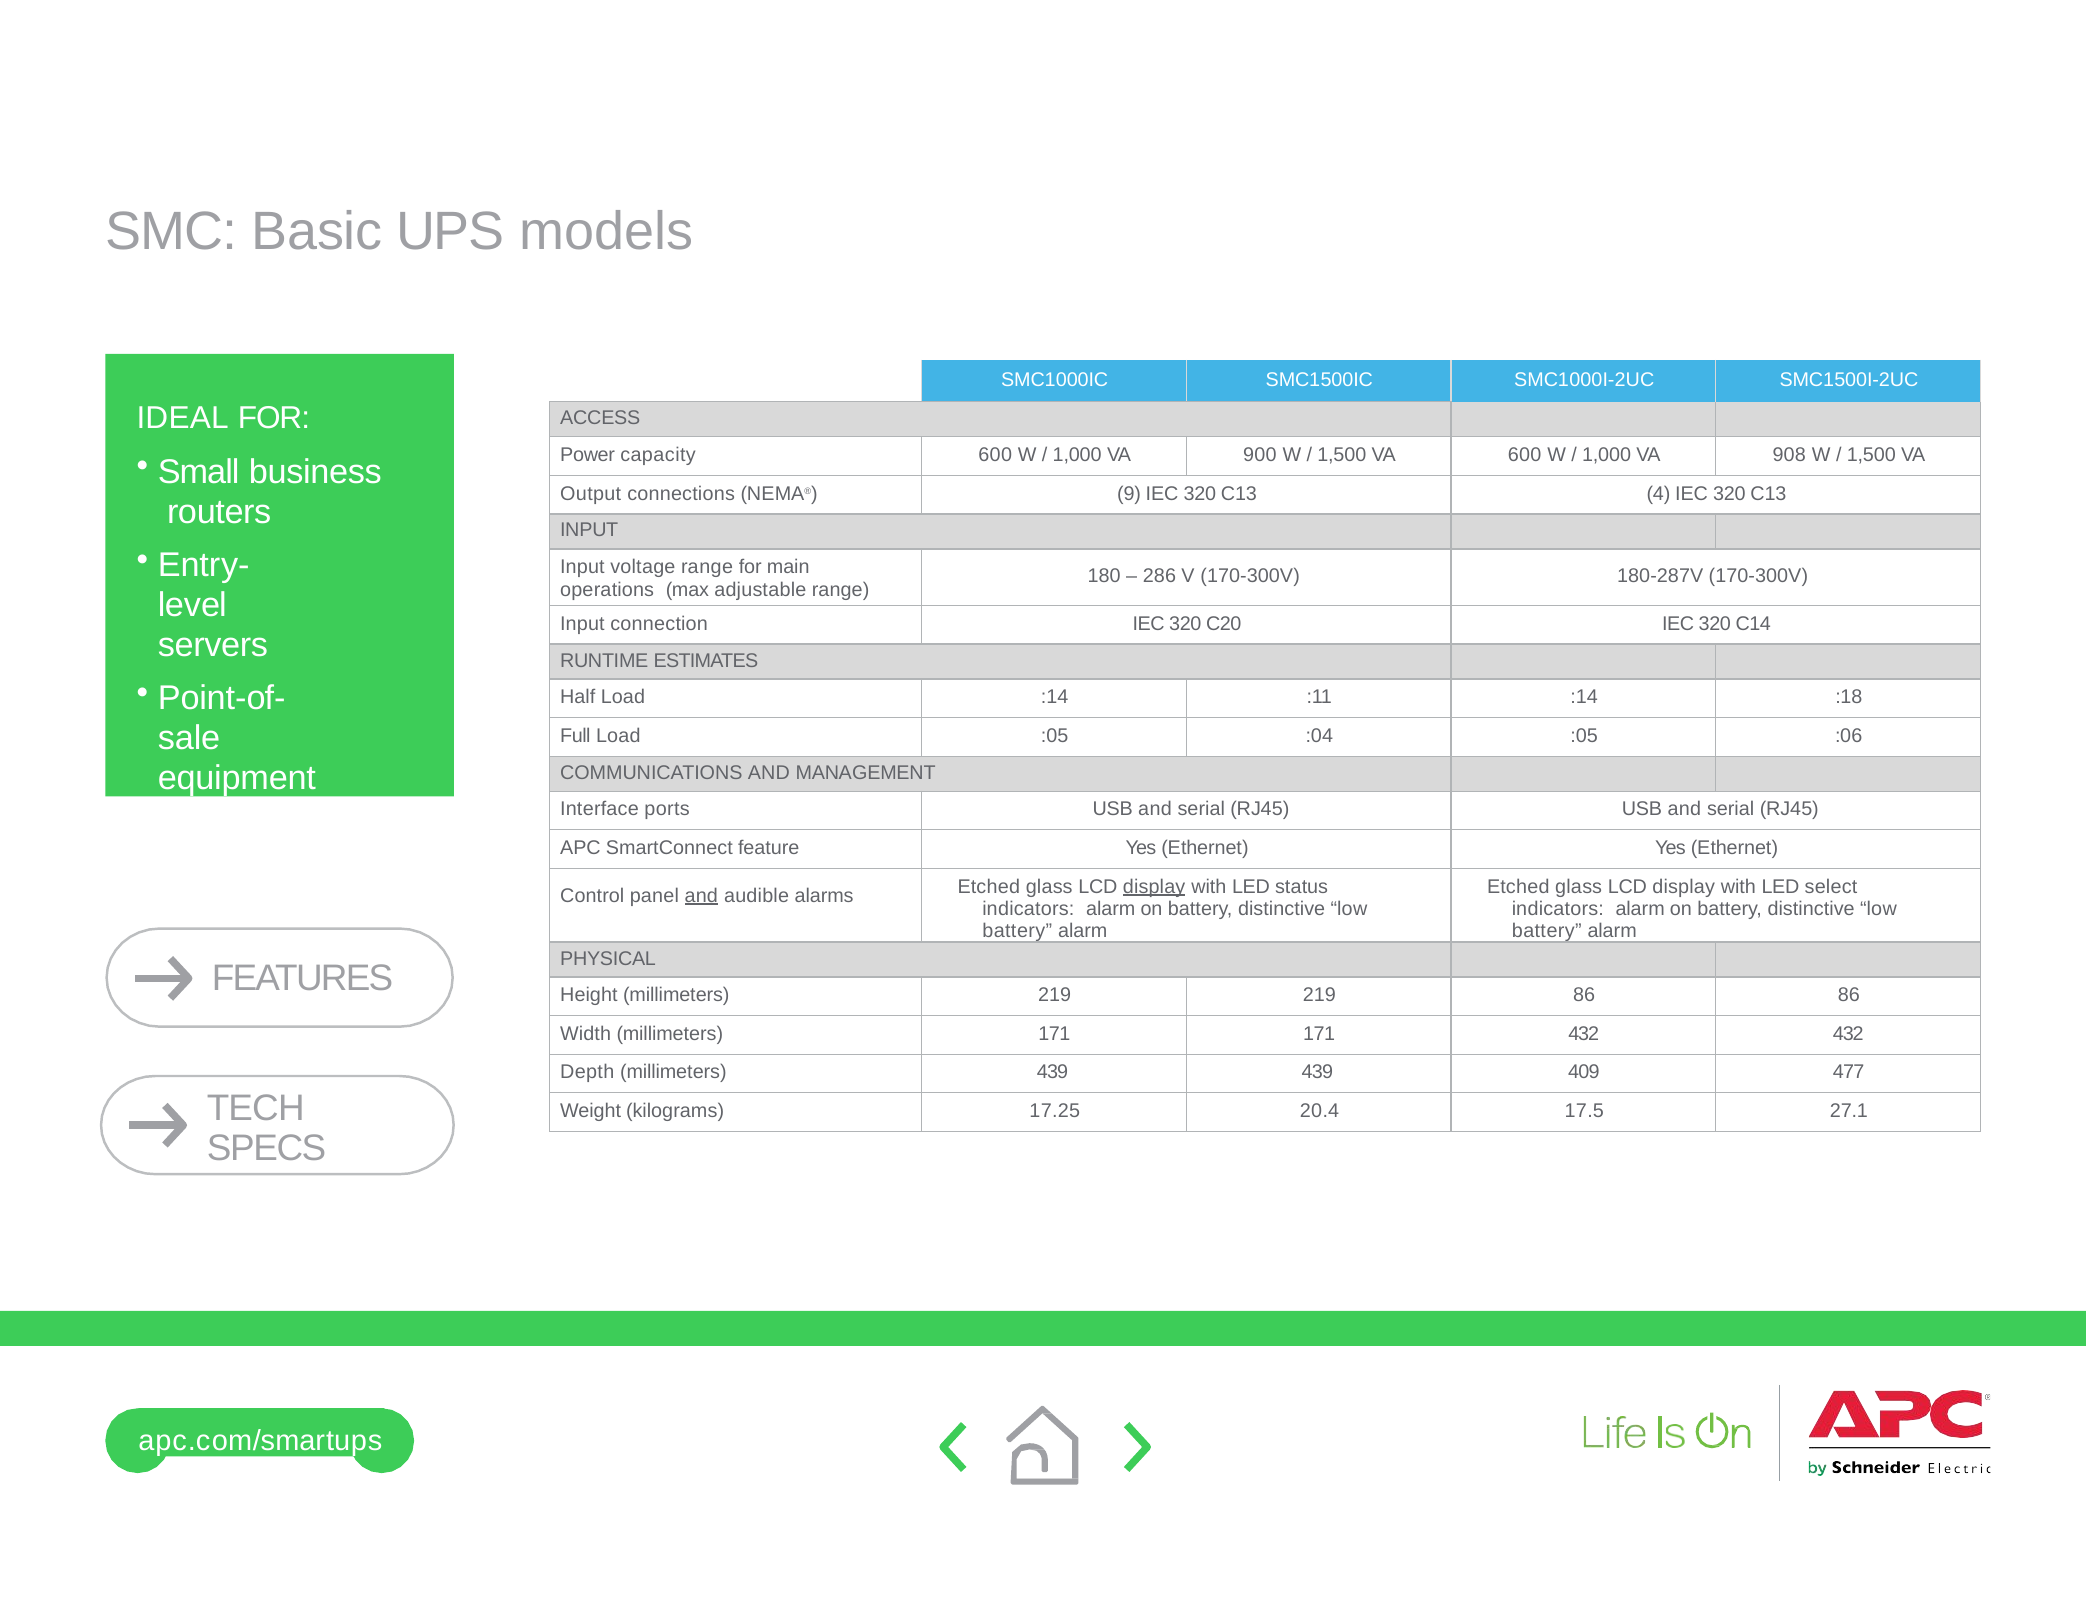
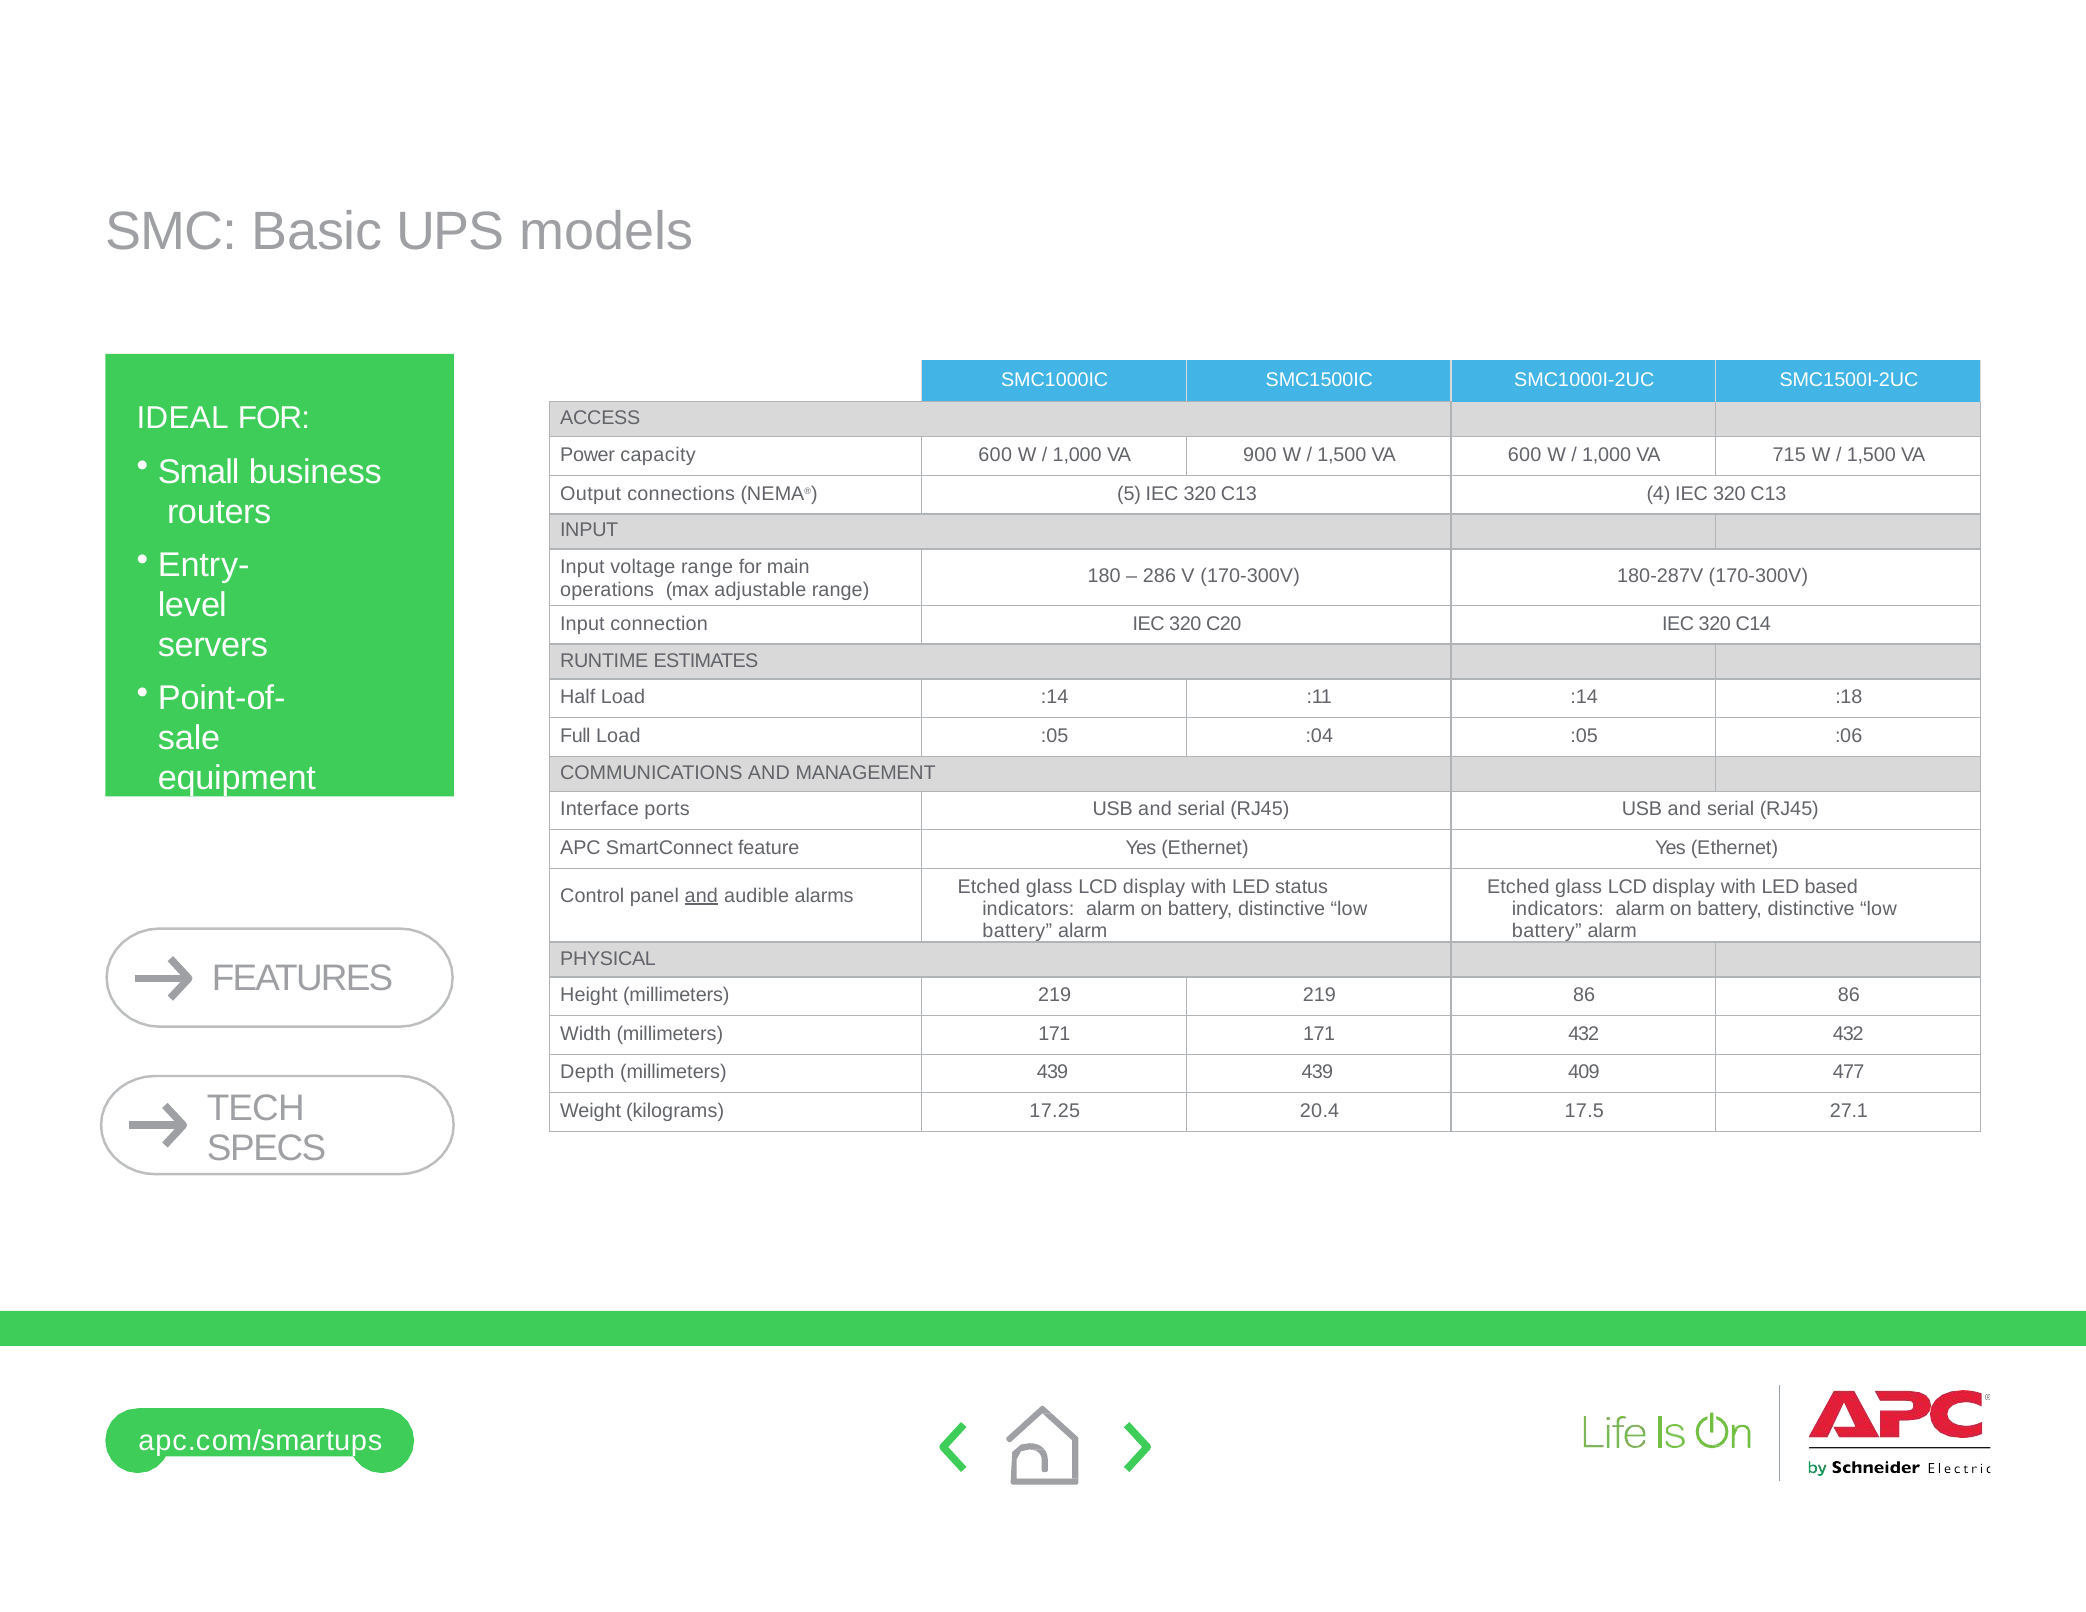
908: 908 -> 715 (1789, 455)
9: 9 -> 5 (1129, 494)
select: select -> based (1831, 886)
display underline: present -> none (1154, 886)
